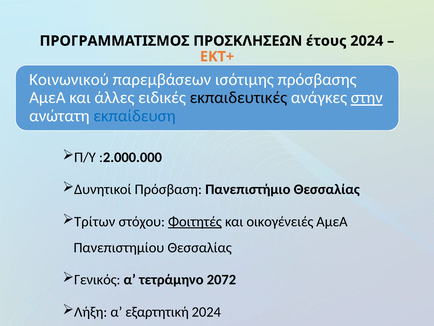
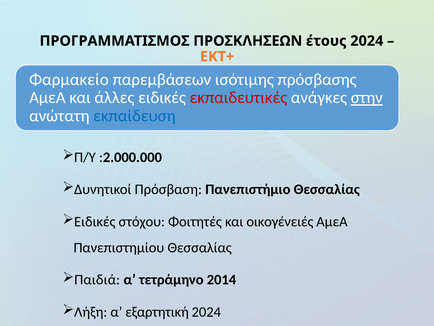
Κοινωνικού: Κοινωνικού -> Φαρμακείο (69, 79)
εκπαιδευτικές colour: black -> red (238, 98)
Τρίτων: Τρίτων -> Ειδικές (95, 221)
Φοιτητές underline: present -> none (195, 221)
Γενικός: Γενικός -> Παιδιά (97, 279)
2072: 2072 -> 2014 (221, 279)
